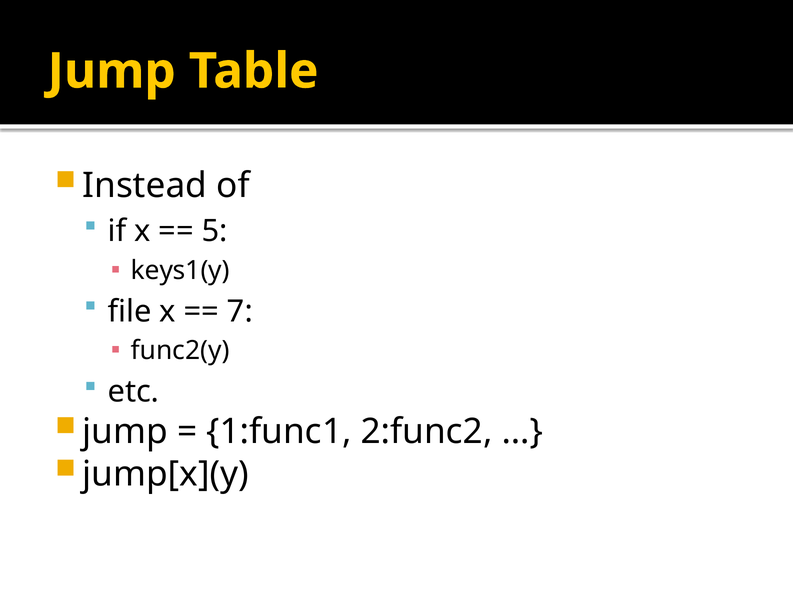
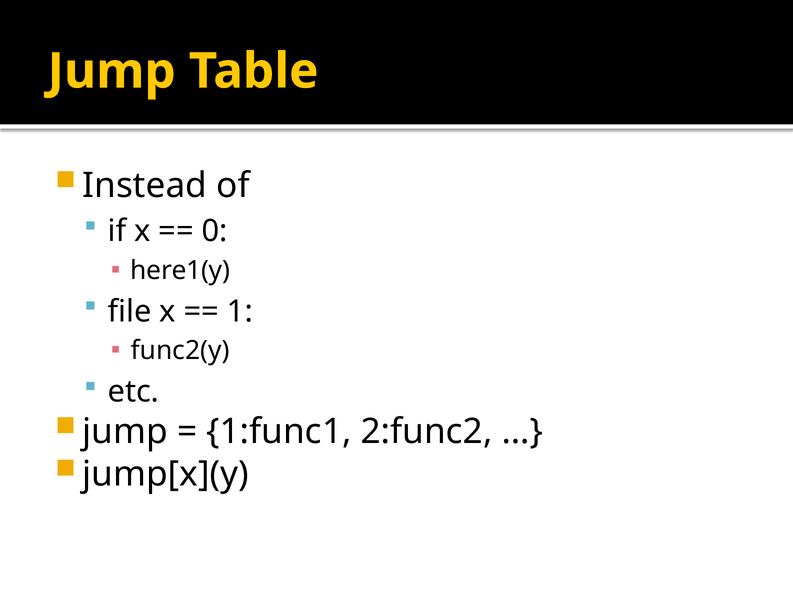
5: 5 -> 0 (215, 231)
keys1(y: keys1(y -> here1(y (180, 270)
7: 7 -> 1 (240, 311)
